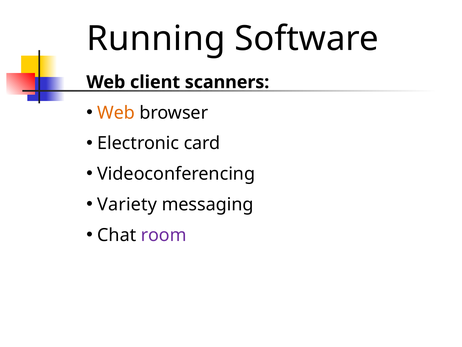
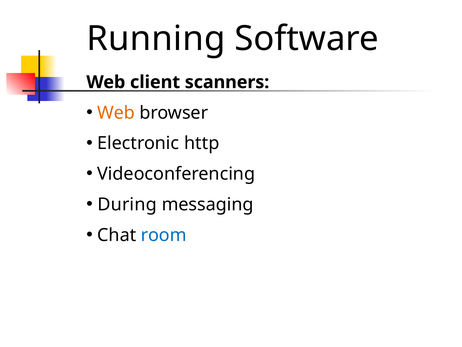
card: card -> http (202, 143)
Variety: Variety -> During (127, 204)
room colour: purple -> blue (164, 235)
